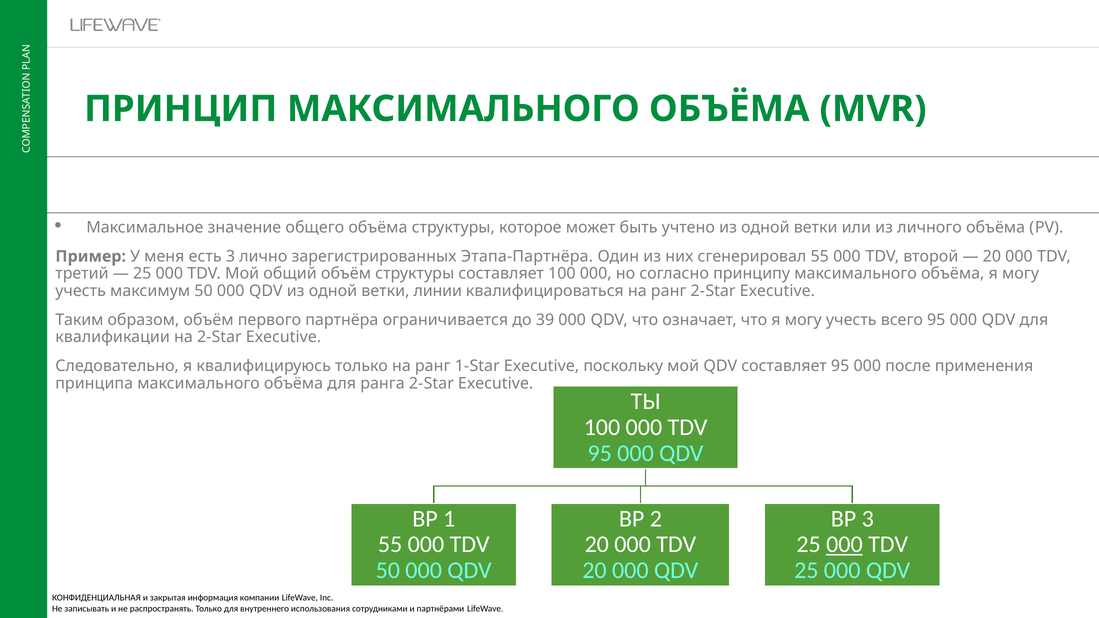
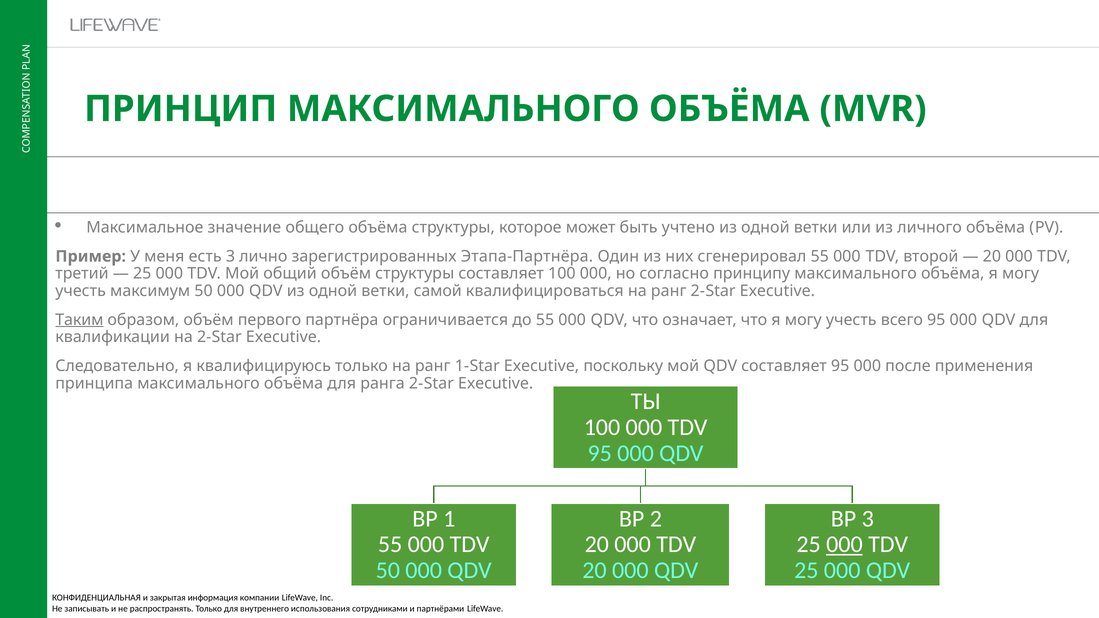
линии: линии -> самой (438, 291)
Таким underline: none -> present (79, 320)
до 39: 39 -> 55 (545, 320)
